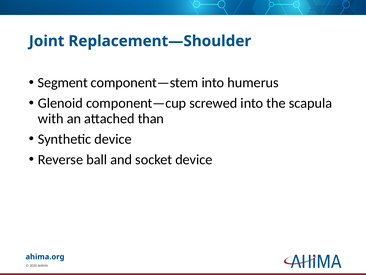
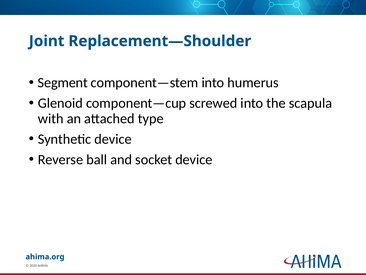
than: than -> type (151, 118)
